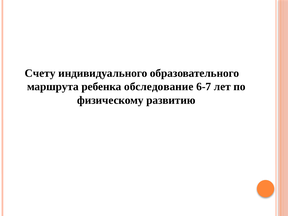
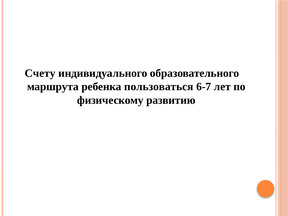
обследование: обследование -> пользоваться (159, 87)
